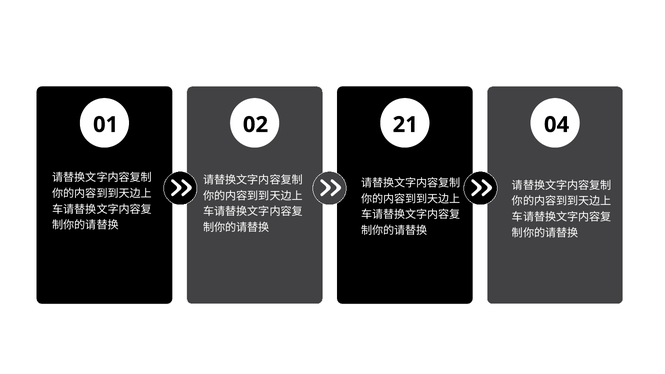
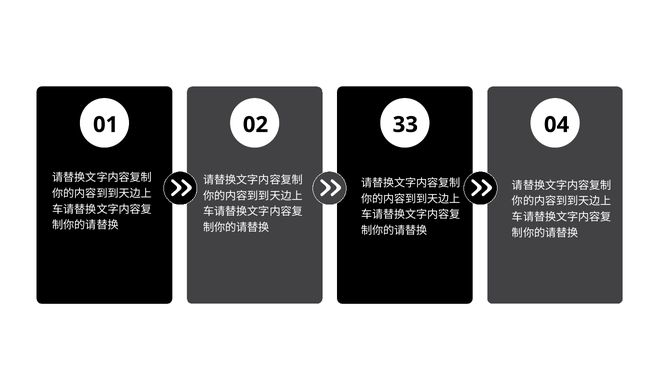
21: 21 -> 33 (405, 125)
